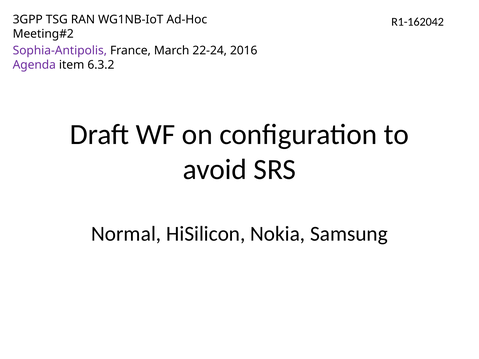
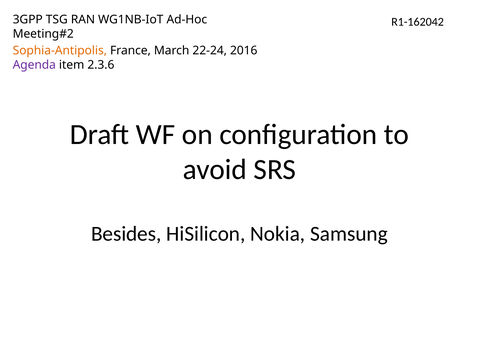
Sophia-Antipolis colour: purple -> orange (60, 51)
6.3.2: 6.3.2 -> 2.3.6 (101, 65)
Normal: Normal -> Besides (126, 234)
